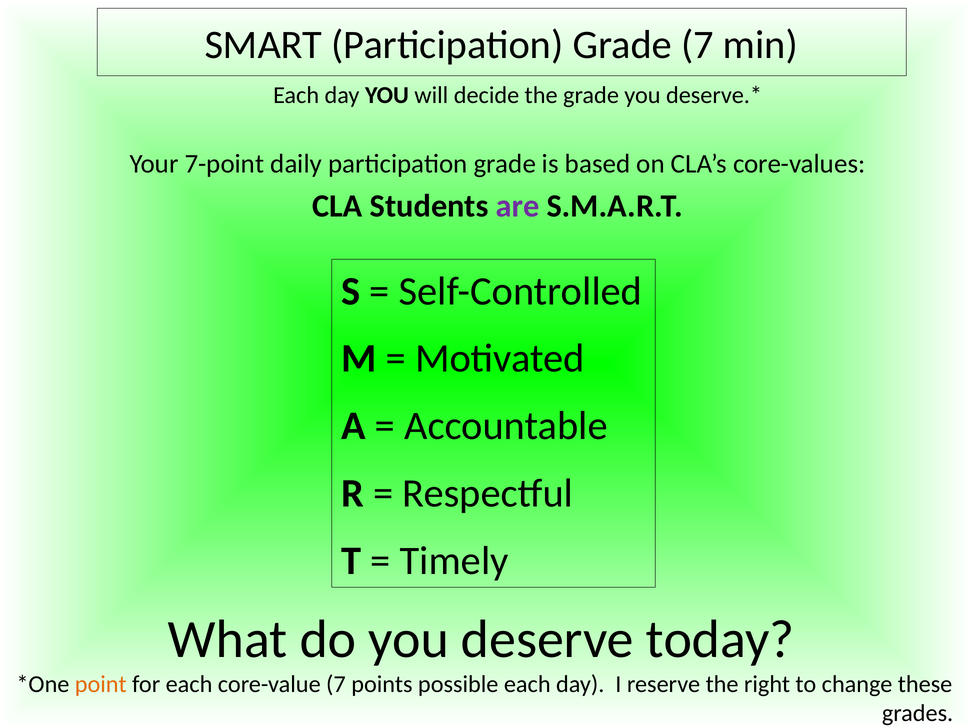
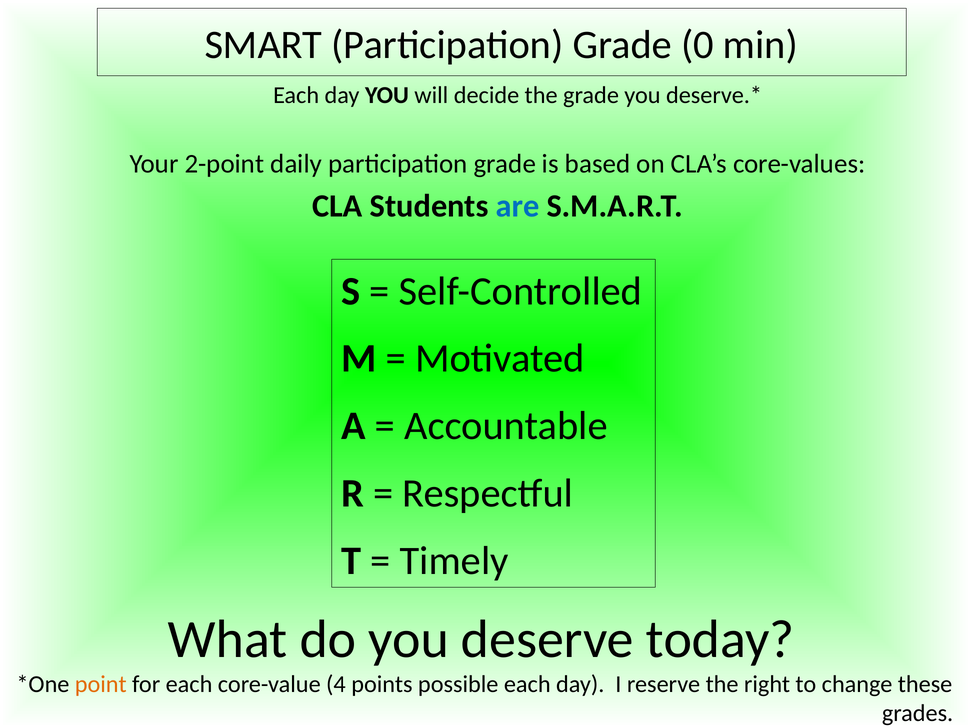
Grade 7: 7 -> 0 (697, 45)
7-point: 7-point -> 2-point (224, 164)
are colour: purple -> blue (518, 206)
core-value 7: 7 -> 4 (336, 685)
